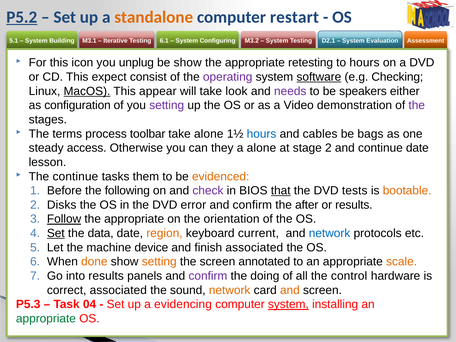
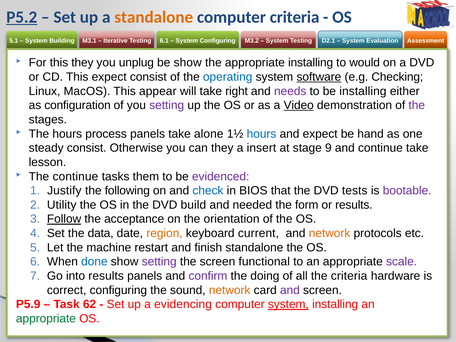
computer restart: restart -> criteria (295, 17)
this icon: icon -> they (82, 63)
appropriate retesting: retesting -> installing (311, 63)
to hours: hours -> would (365, 63)
operating colour: purple -> blue (228, 77)
MacOS underline: present -> none (87, 91)
look: look -> right (237, 91)
be speakers: speakers -> installing (363, 91)
Video underline: none -> present (299, 105)
The terms: terms -> hours (67, 134)
process toolbar: toolbar -> panels (148, 134)
and cables: cables -> expect (320, 134)
bags: bags -> hand (371, 134)
steady access: access -> consist (87, 148)
a alone: alone -> insert (261, 148)
stage 2: 2 -> 9 (328, 148)
continue date: date -> take (417, 148)
evidenced colour: orange -> purple (221, 176)
Before: Before -> Justify (64, 191)
check colour: purple -> blue (208, 191)
that underline: present -> none (281, 191)
bootable colour: orange -> purple (407, 191)
Disks: Disks -> Utility (62, 205)
error: error -> build (193, 205)
confirm: confirm -> needed (252, 205)
after: after -> form (307, 205)
appropriate: appropriate -> acceptance (134, 219)
Set underline: present -> none (56, 233)
network colour: blue -> orange (330, 233)
device: device -> restart (151, 248)
finish associated: associated -> standalone (254, 248)
done colour: orange -> blue (94, 262)
setting colour: orange -> purple (159, 262)
annotated: annotated -> functional (264, 262)
scale colour: orange -> purple (402, 262)
the control: control -> criteria (349, 276)
correct associated: associated -> configuring (118, 290)
and colour: orange -> purple (290, 290)
P5.3: P5.3 -> P5.9 (28, 304)
04: 04 -> 62 (90, 304)
